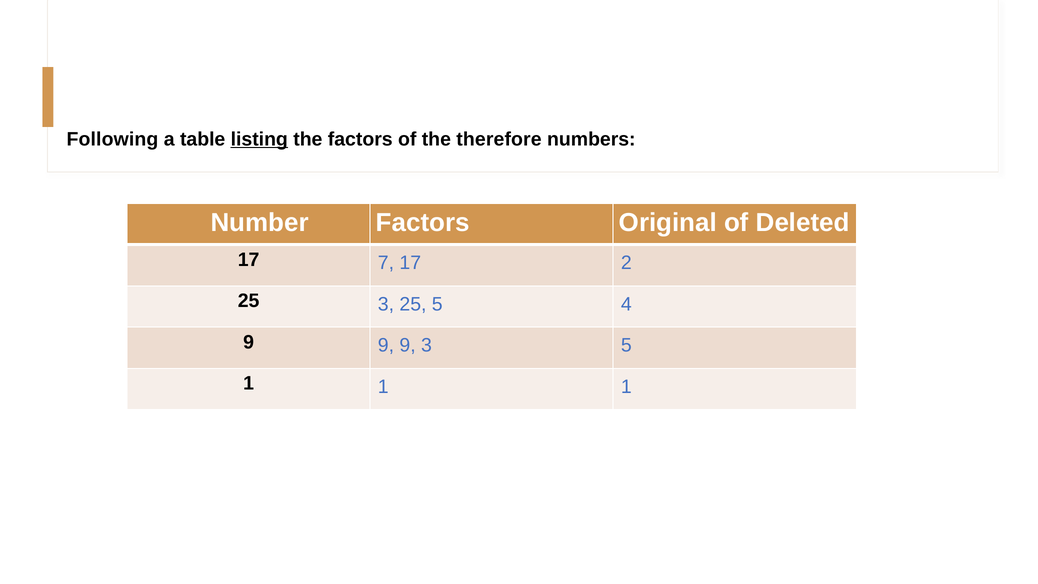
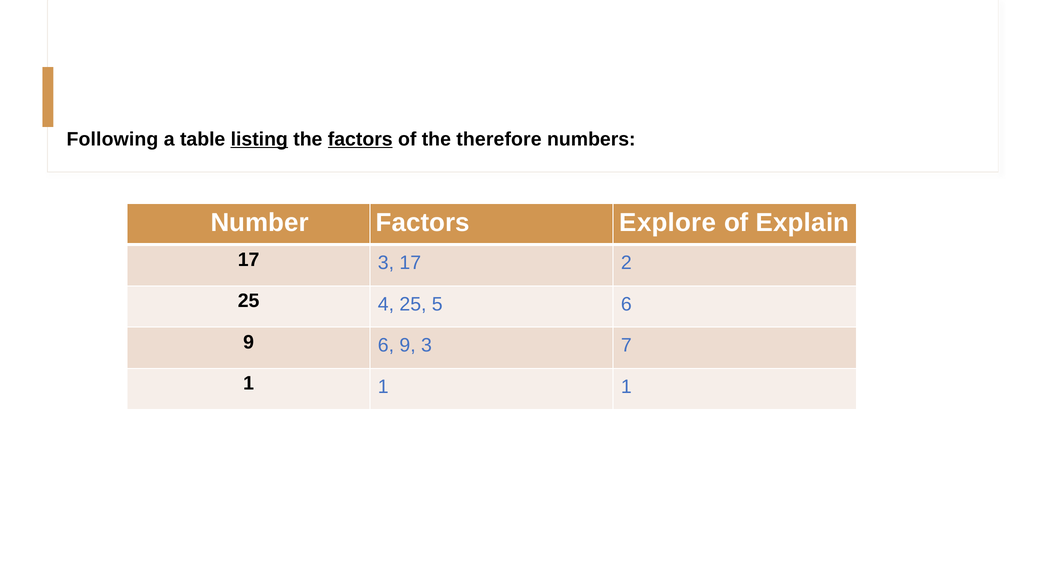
factors underline: none -> present (360, 139)
Original: Original -> Explore (668, 222)
Deleted: Deleted -> Explain (803, 222)
17 7: 7 -> 3 (386, 263)
25 3: 3 -> 4 (386, 304)
5 4: 4 -> 6 (626, 304)
9: 9 -> 6 (386, 345)
3 5: 5 -> 7 (626, 345)
